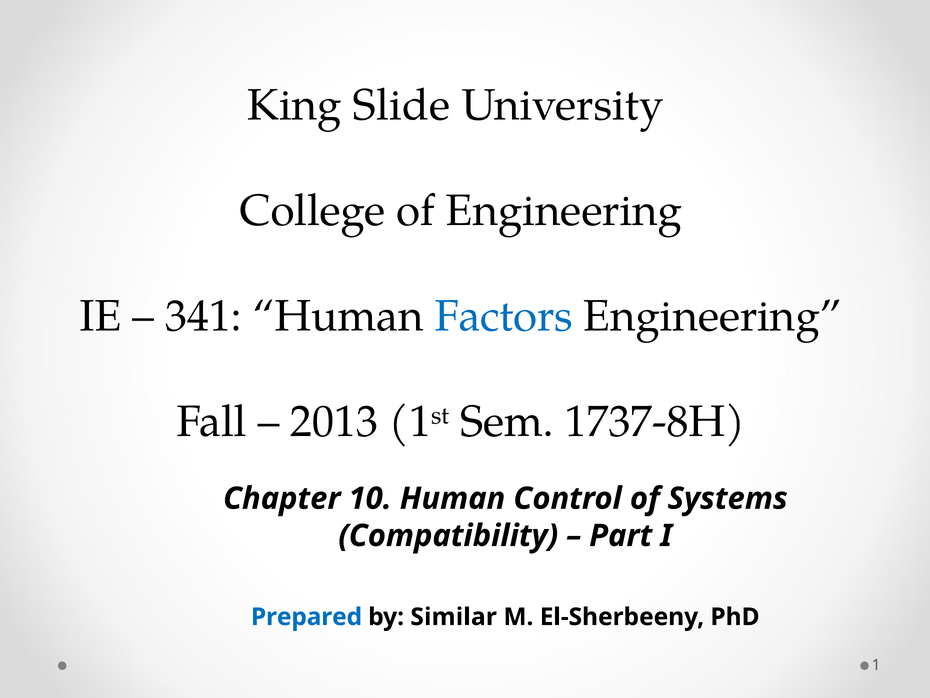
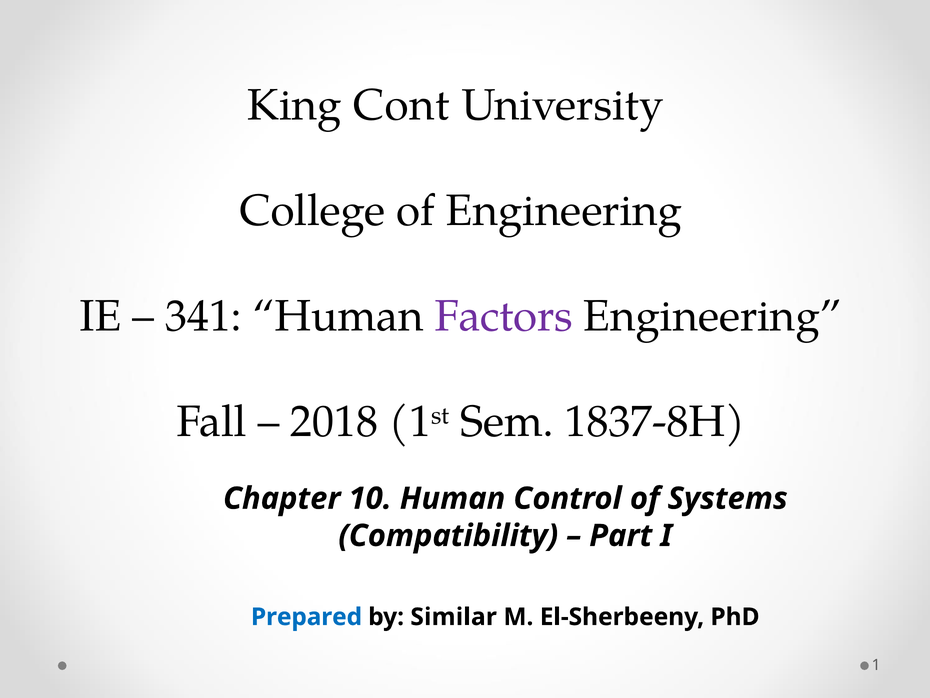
Slide: Slide -> Cont (402, 105)
Factors colour: blue -> purple (504, 316)
2013: 2013 -> 2018 (334, 422)
1737-8H: 1737-8H -> 1837-8H (655, 422)
